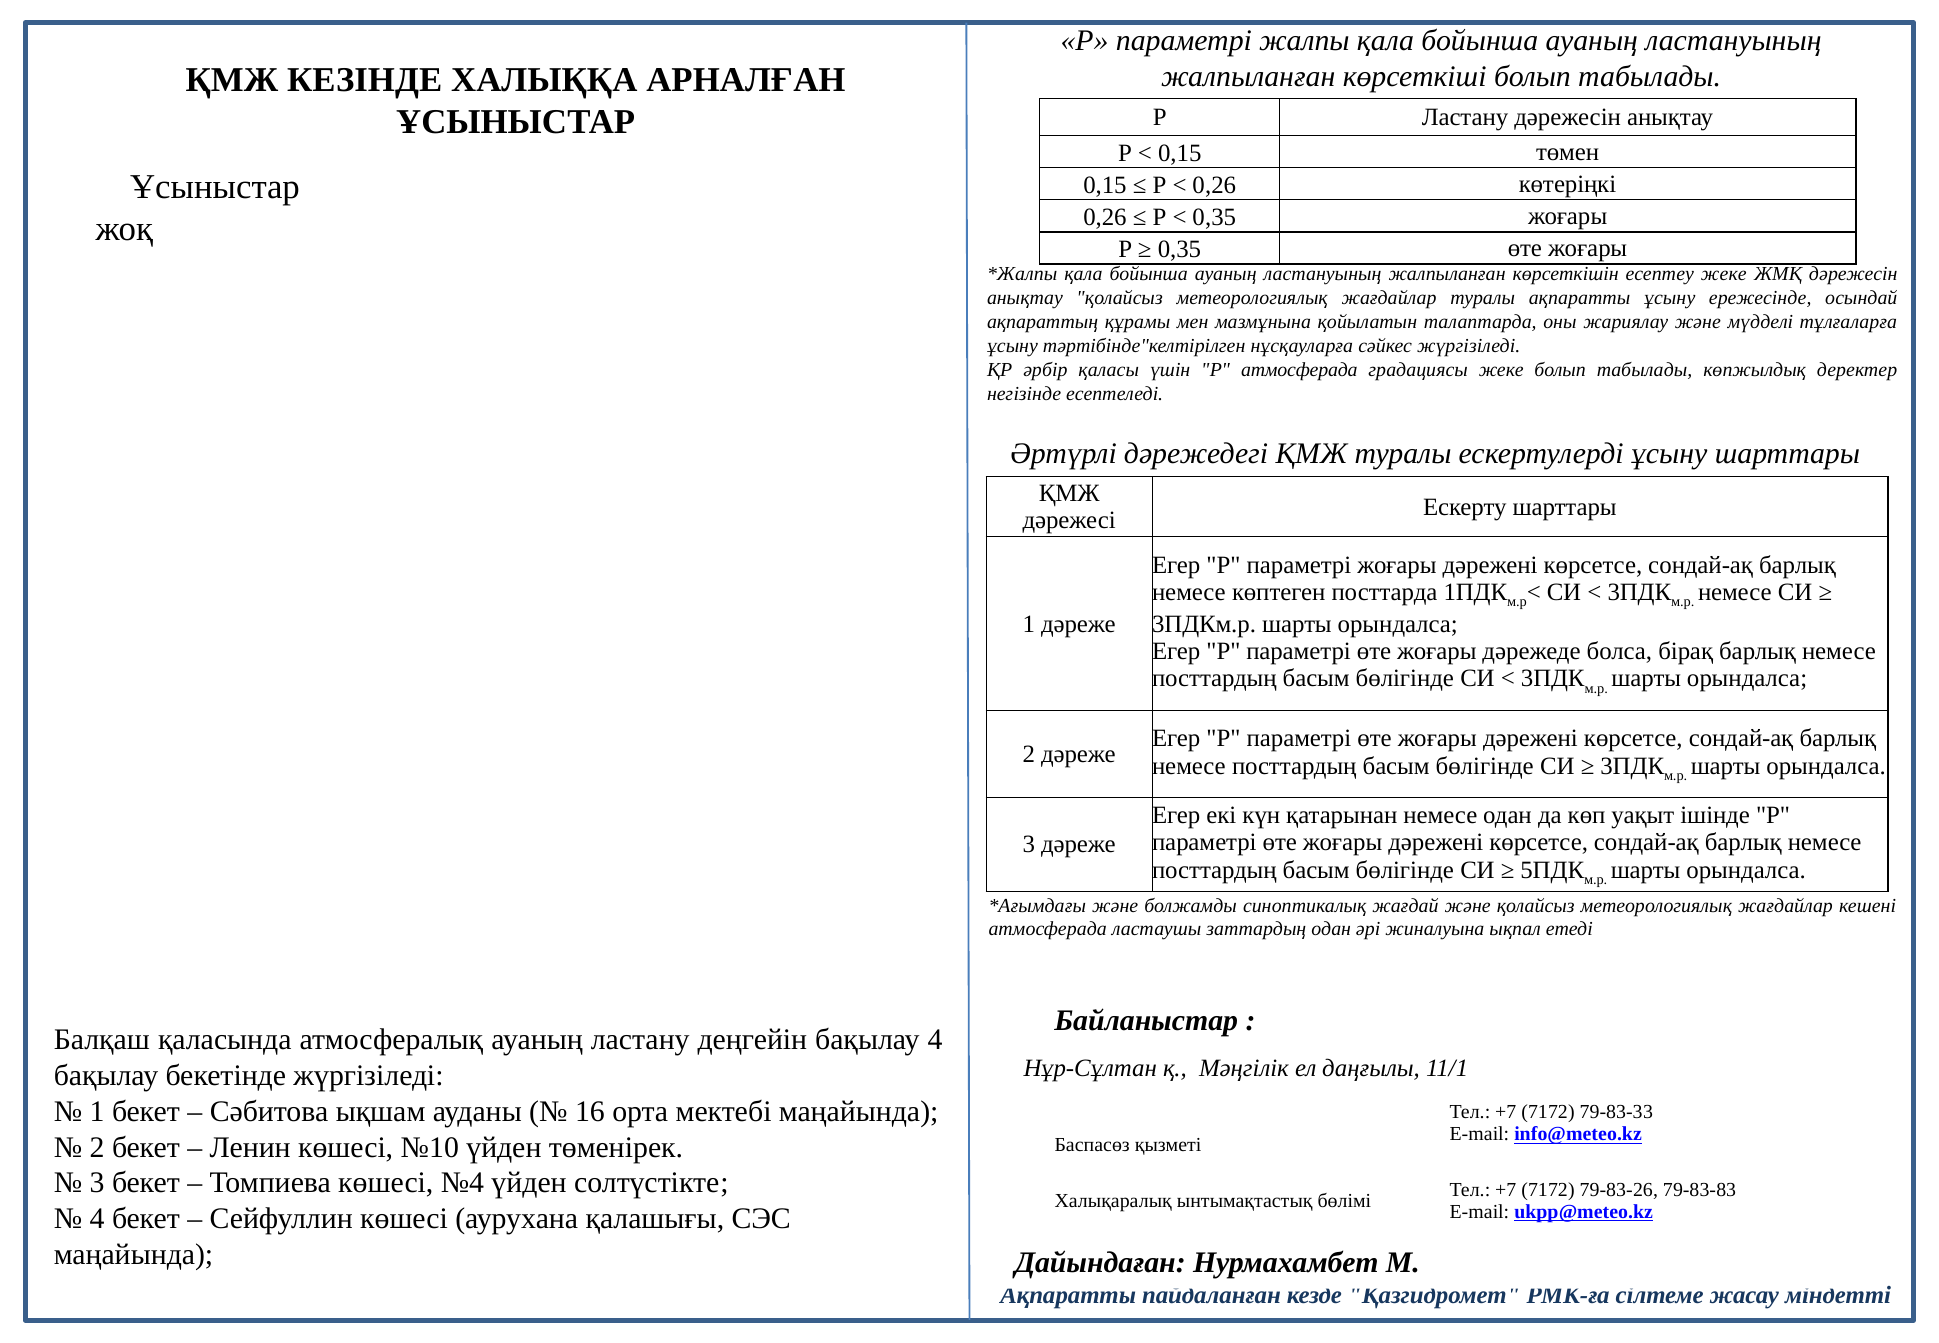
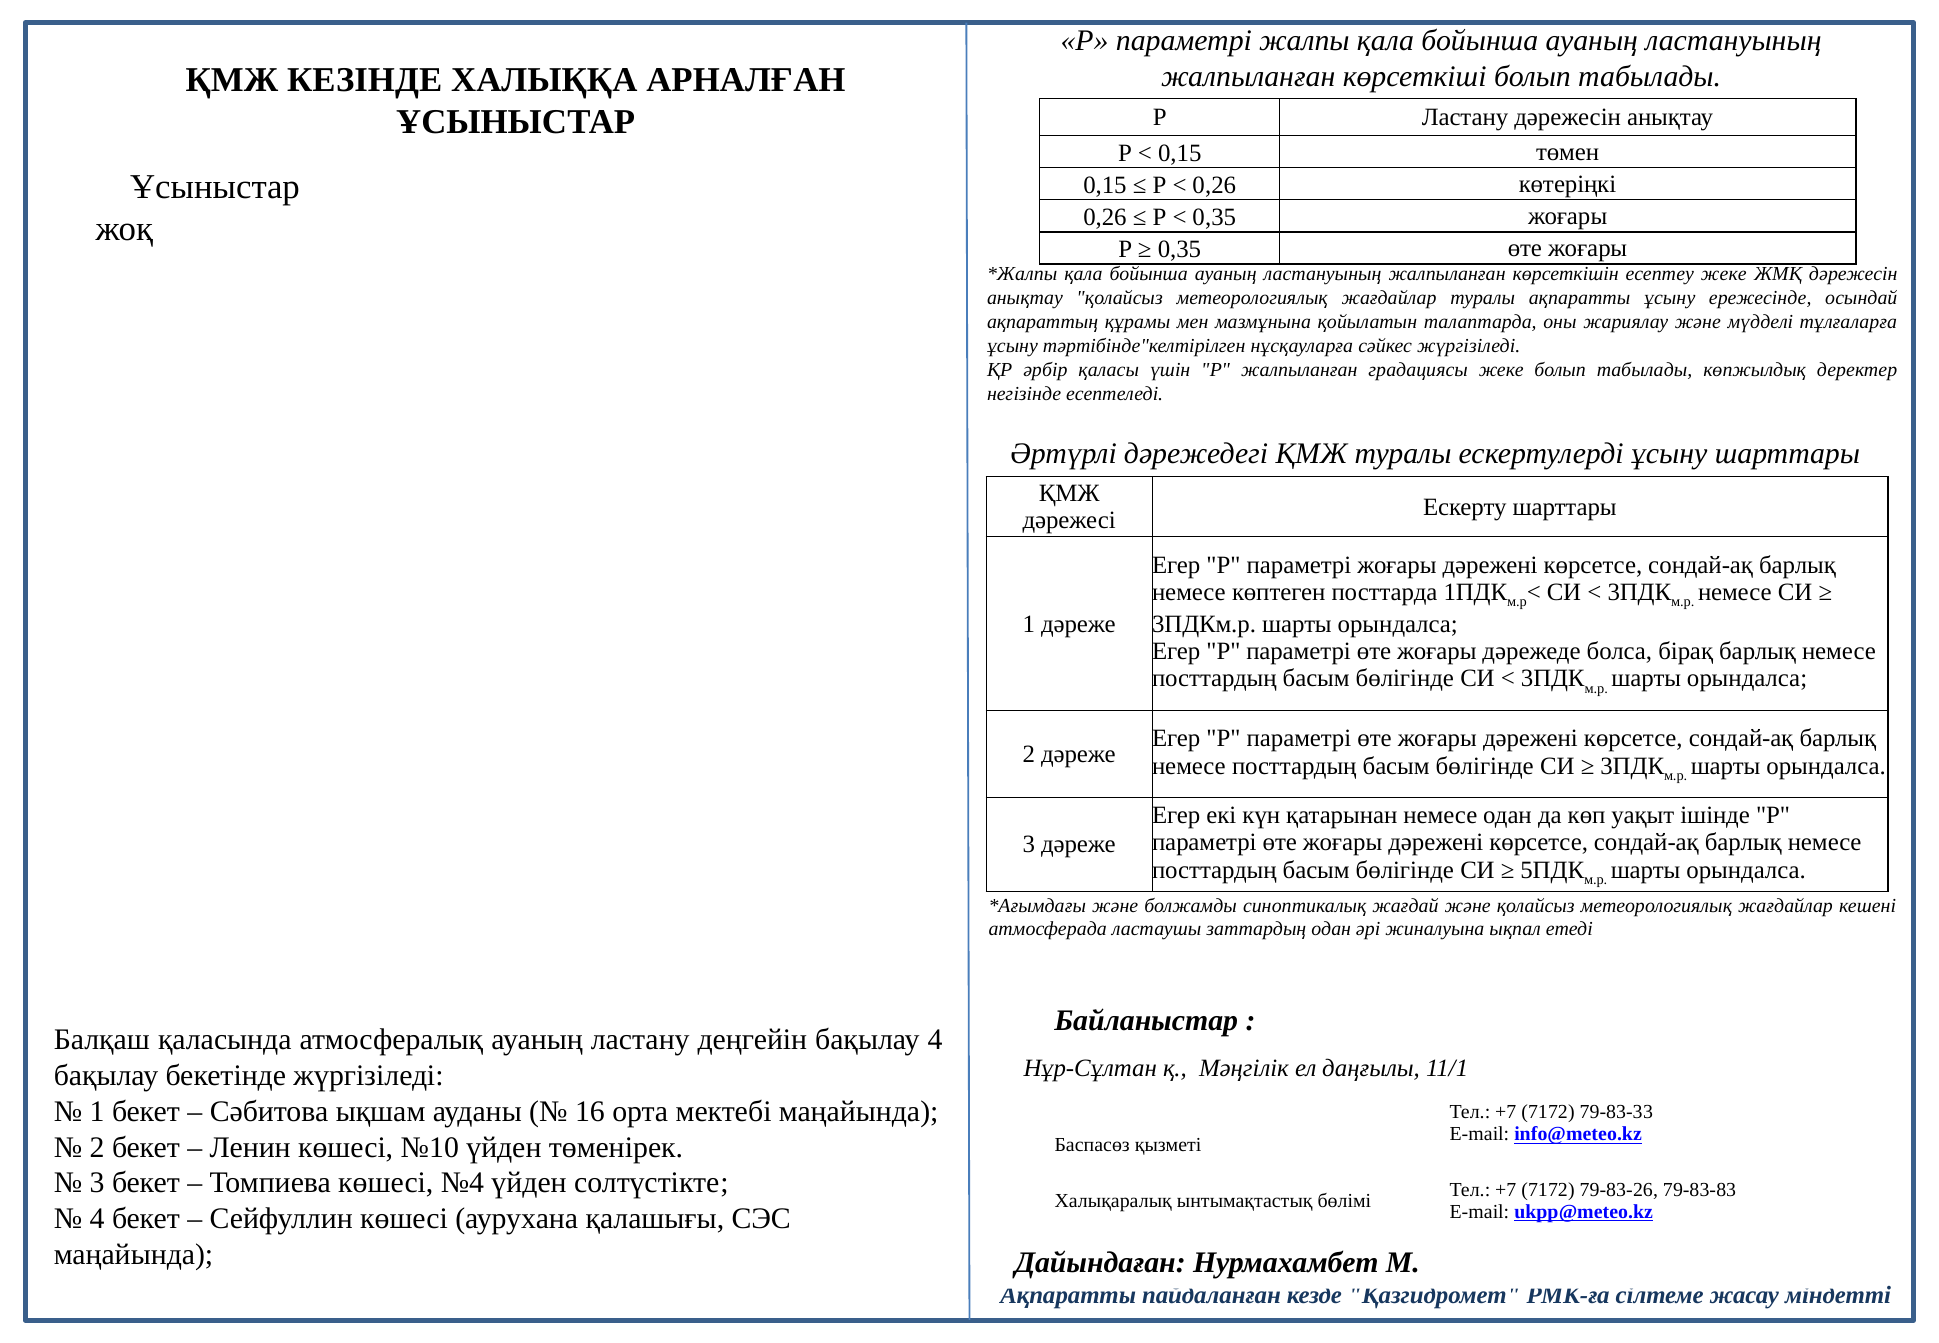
Р атмосферада: атмосферада -> жалпыланған (1299, 369)
